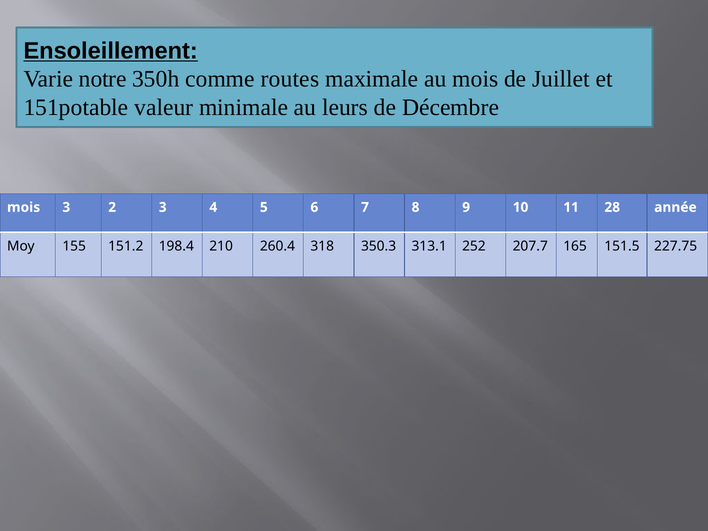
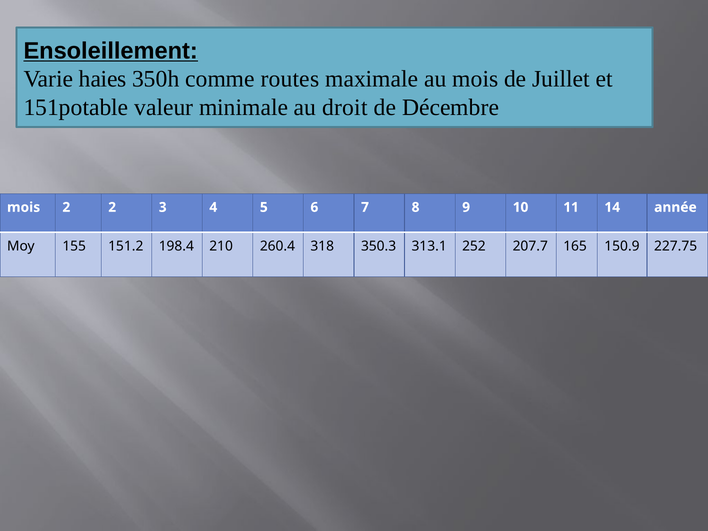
notre: notre -> haies (103, 79)
leurs: leurs -> droit (345, 107)
mois 3: 3 -> 2 (66, 207)
28: 28 -> 14 (612, 207)
151.5: 151.5 -> 150.9 (622, 246)
